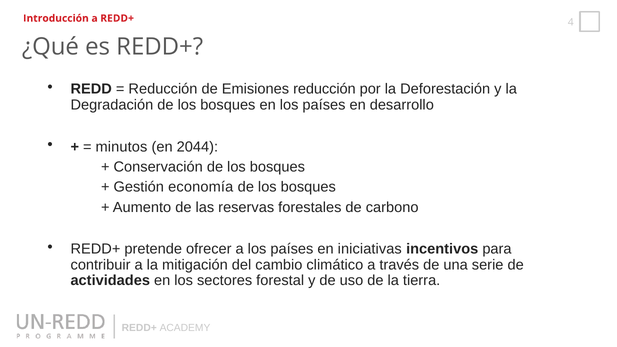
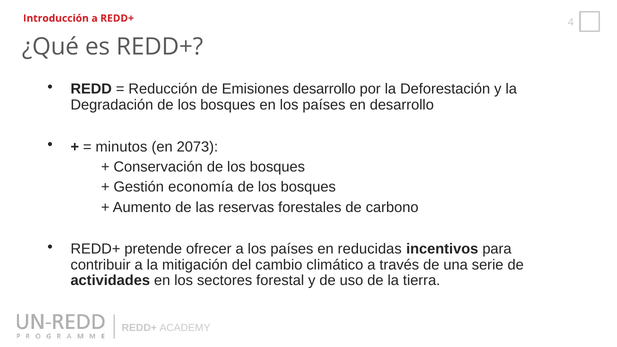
Emisiones reducción: reducción -> desarrollo (324, 89)
2044: 2044 -> 2073 (197, 147)
iniciativas: iniciativas -> reducidas (370, 249)
